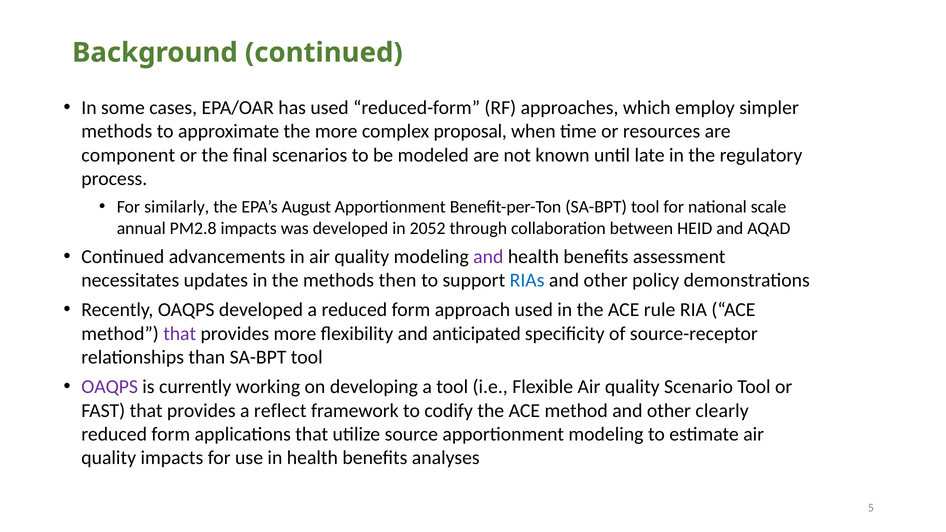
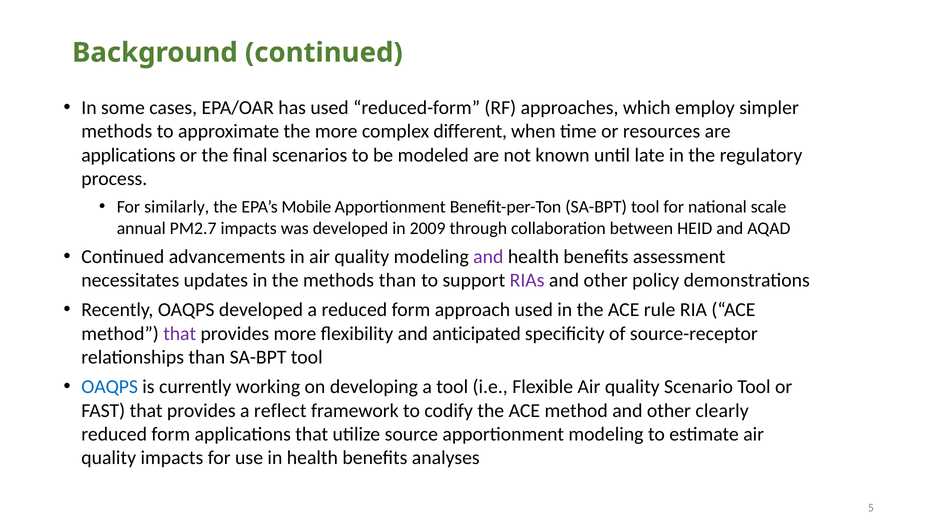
proposal: proposal -> different (470, 131)
component: component -> applications (128, 155)
August: August -> Mobile (306, 207)
PM2.8: PM2.8 -> PM2.7 (193, 228)
2052: 2052 -> 2009 (428, 228)
methods then: then -> than (398, 280)
RIAs colour: blue -> purple (527, 280)
OAQPS colour: purple -> blue (110, 387)
